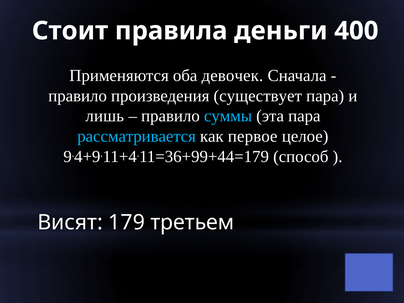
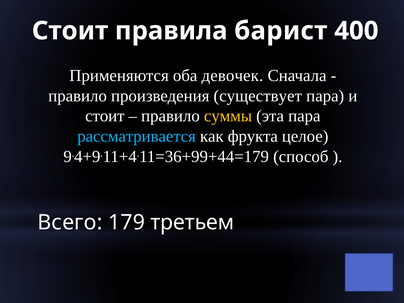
деньги: деньги -> барист (281, 31)
лишь: лишь -> стоит (105, 116)
суммы colour: light blue -> yellow (228, 116)
первое: первое -> фрукта (253, 136)
Висят: Висят -> Всего (70, 222)
